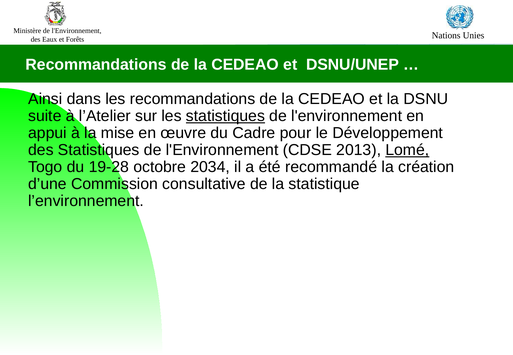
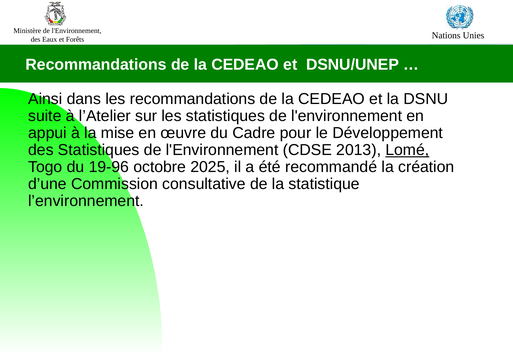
statistiques underline: present -> none (225, 116)
19-28: 19-28 -> 19-96 (109, 167)
2034: 2034 -> 2025 (210, 167)
